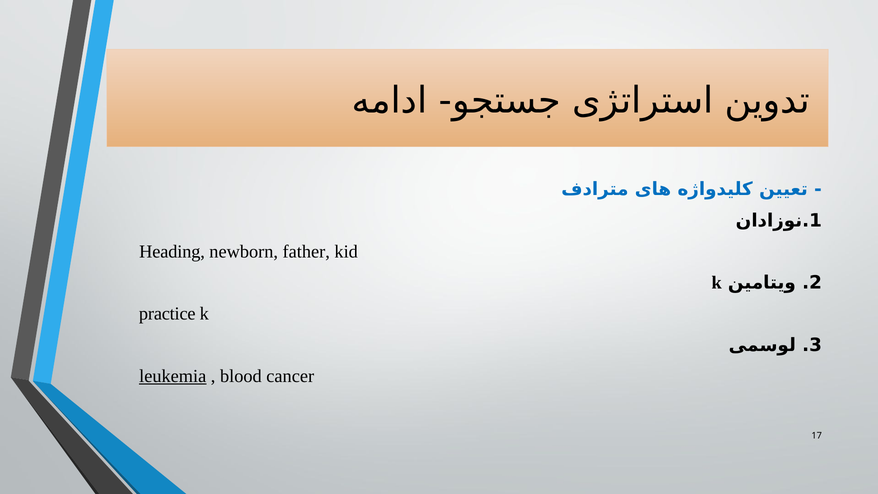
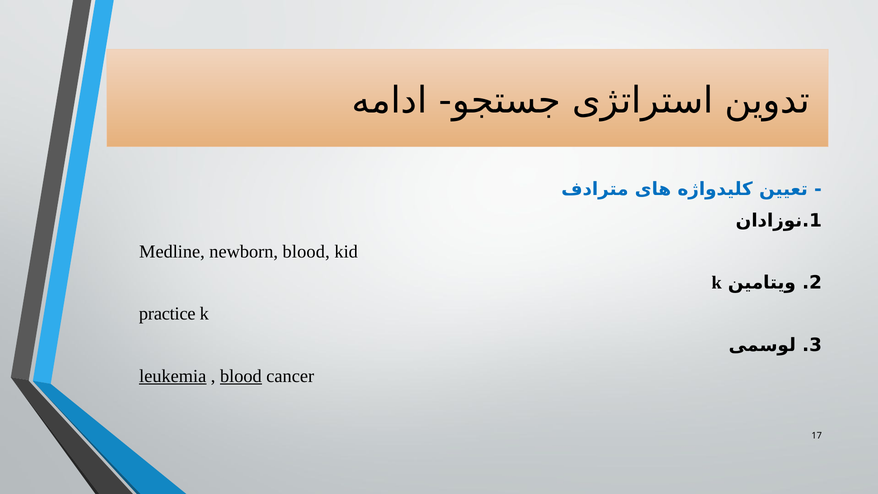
Heading: Heading -> Medline (172, 252)
newborn father: father -> blood (306, 252)
blood underline: none -> present (241, 376)
